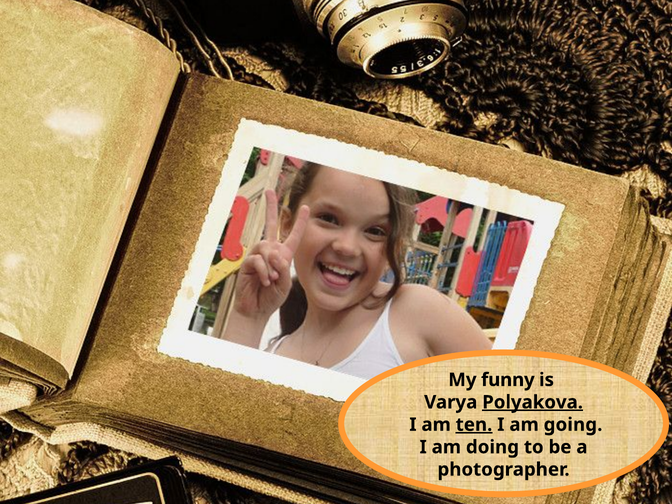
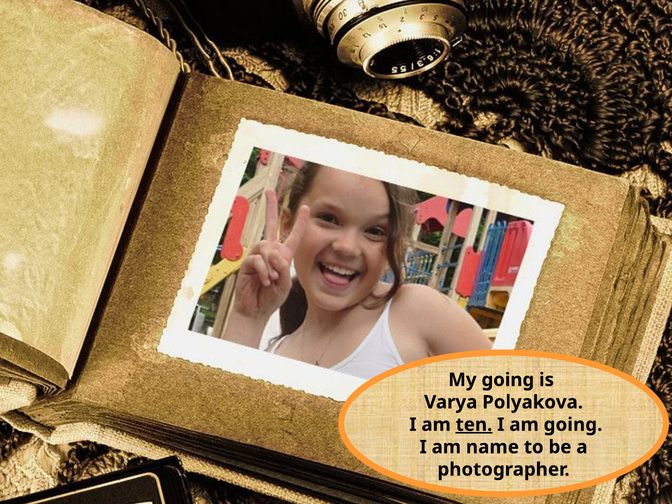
My funny: funny -> going (508, 380)
Polyakova underline: present -> none (533, 402)
doing: doing -> name (492, 447)
